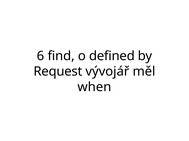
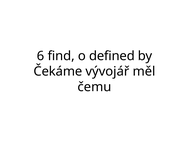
Request: Request -> Čekáme (58, 72)
when: when -> čemu (94, 87)
